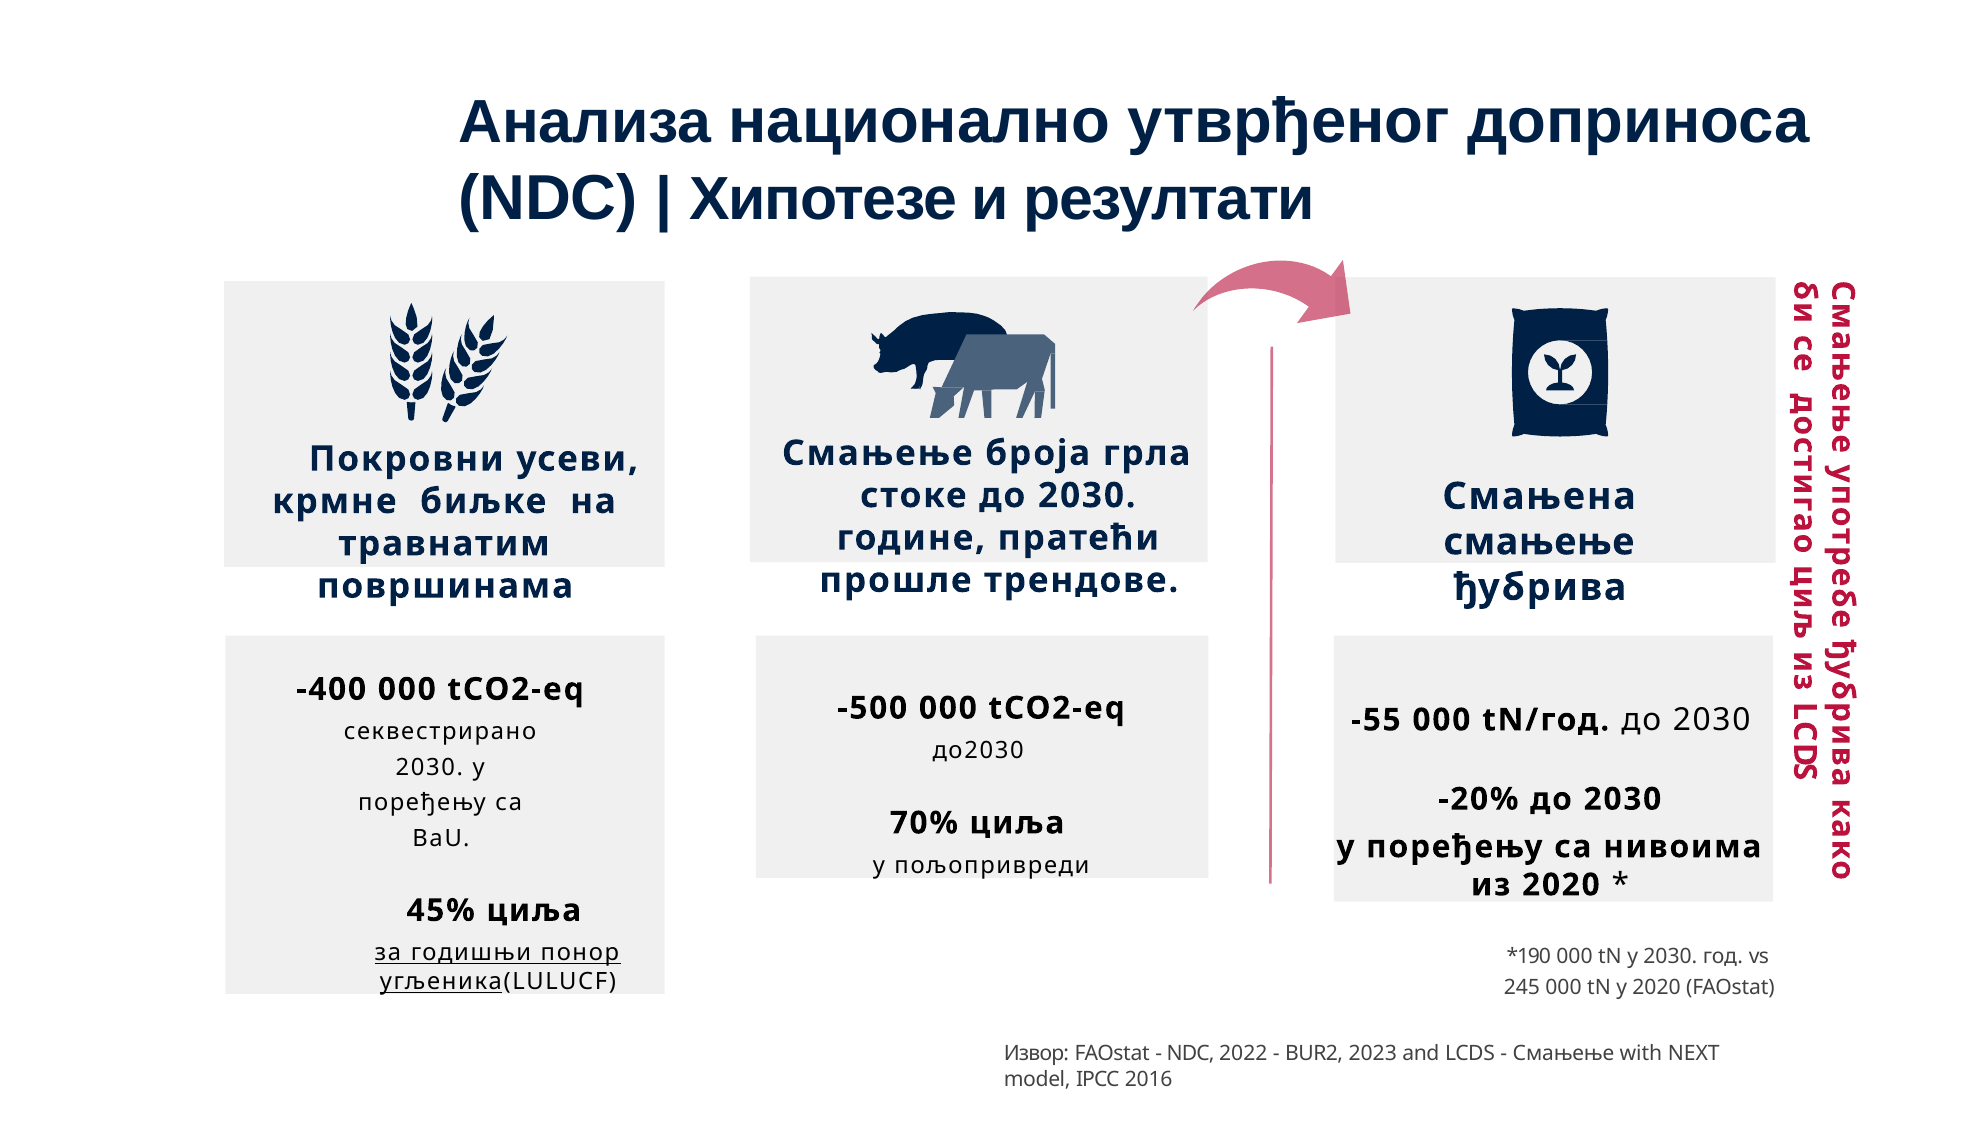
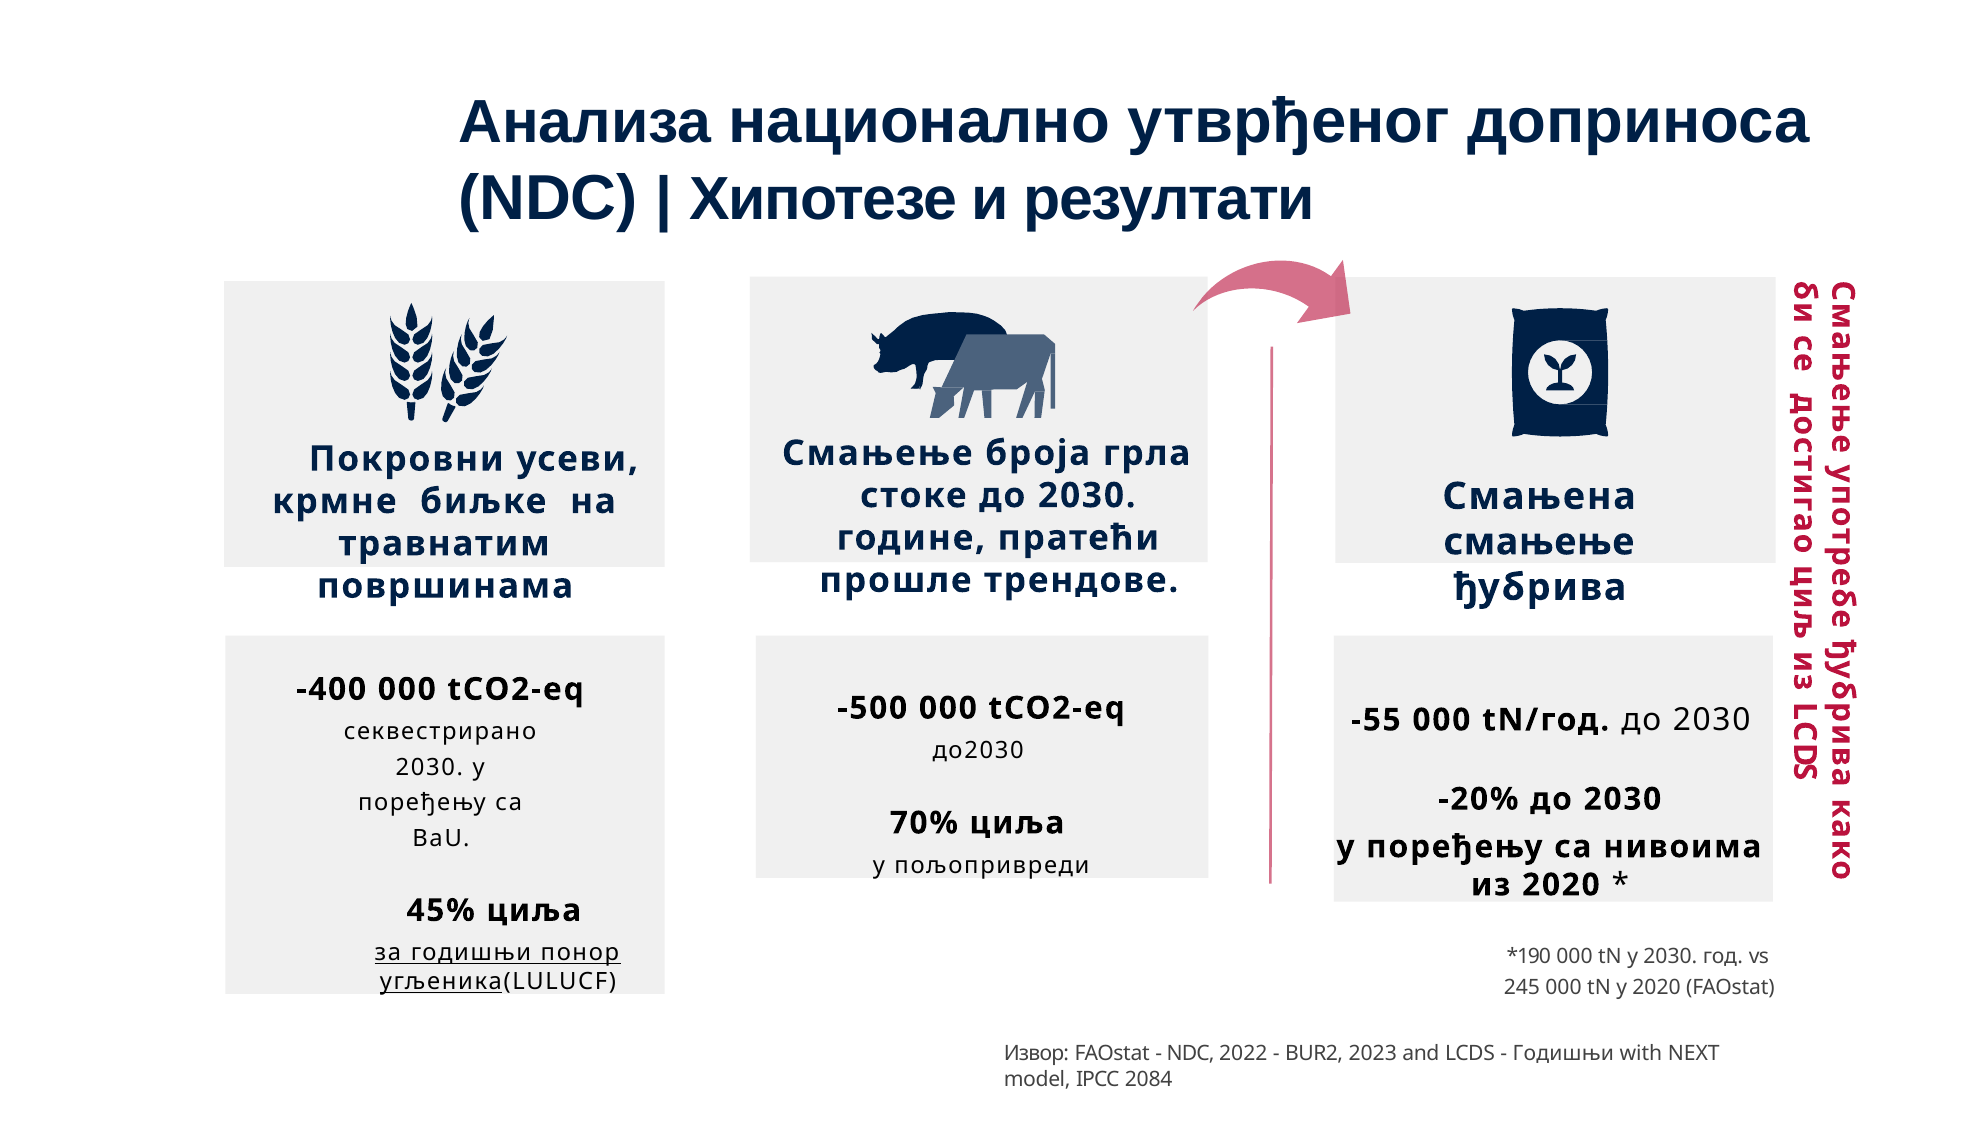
Смањење: Смањење -> Годишњи (1563, 1054)
2016: 2016 -> 2084 (1149, 1079)
